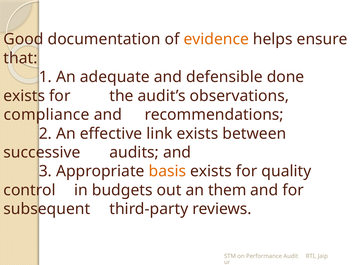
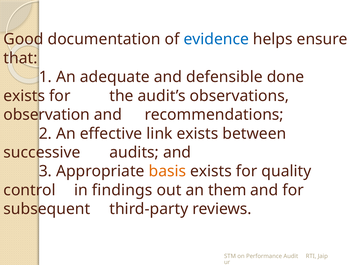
evidence colour: orange -> blue (216, 39)
compliance: compliance -> observation (47, 115)
budgets: budgets -> findings (122, 190)
